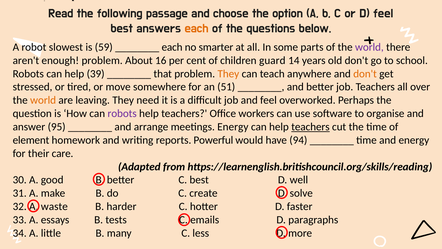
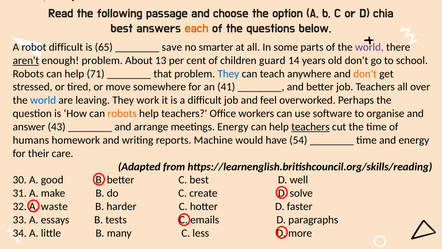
D feel: feel -> chia (383, 14)
robot slowest: slowest -> difficult (66, 47)
59: 59 -> 65 (104, 47)
each: each -> save (172, 47)
aren't underline: none -> present (26, 60)
16: 16 -> 13 (161, 60)
39: 39 -> 71 (96, 74)
They colour: orange -> blue (228, 74)
51: 51 -> 41 (226, 87)
world colour: orange -> blue (43, 100)
need: need -> work (148, 100)
robots colour: purple -> orange (122, 113)
95: 95 -> 43 (57, 127)
element: element -> humans (31, 140)
Powerful: Powerful -> Machine (213, 140)
94: 94 -> 54 (298, 140)
